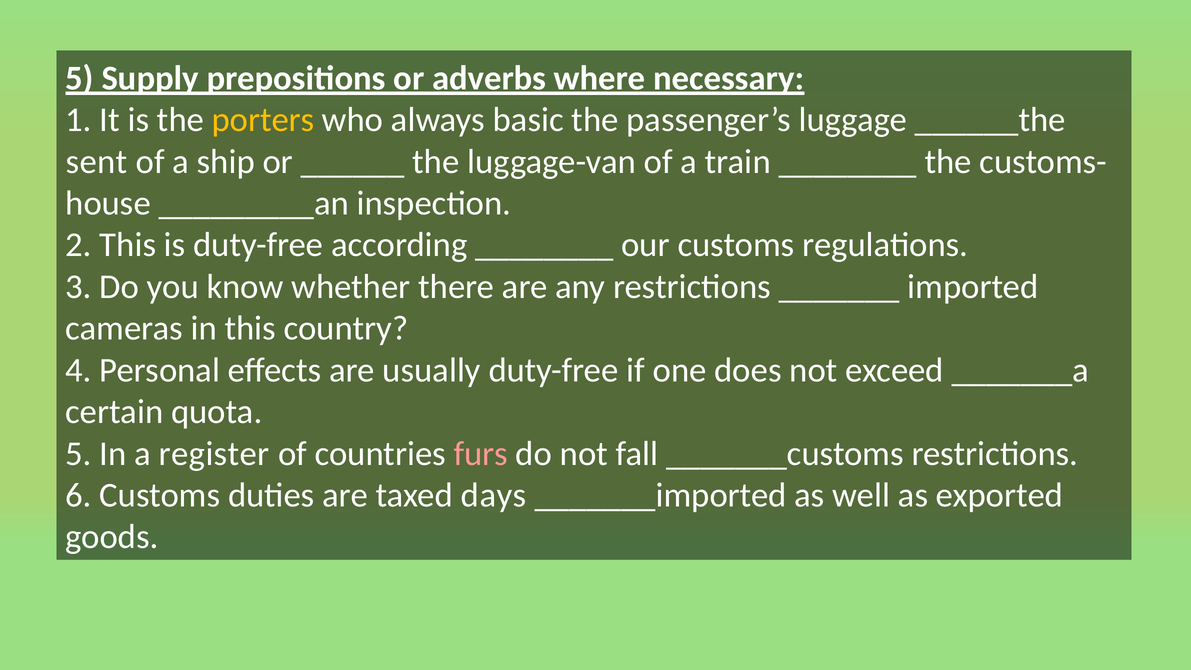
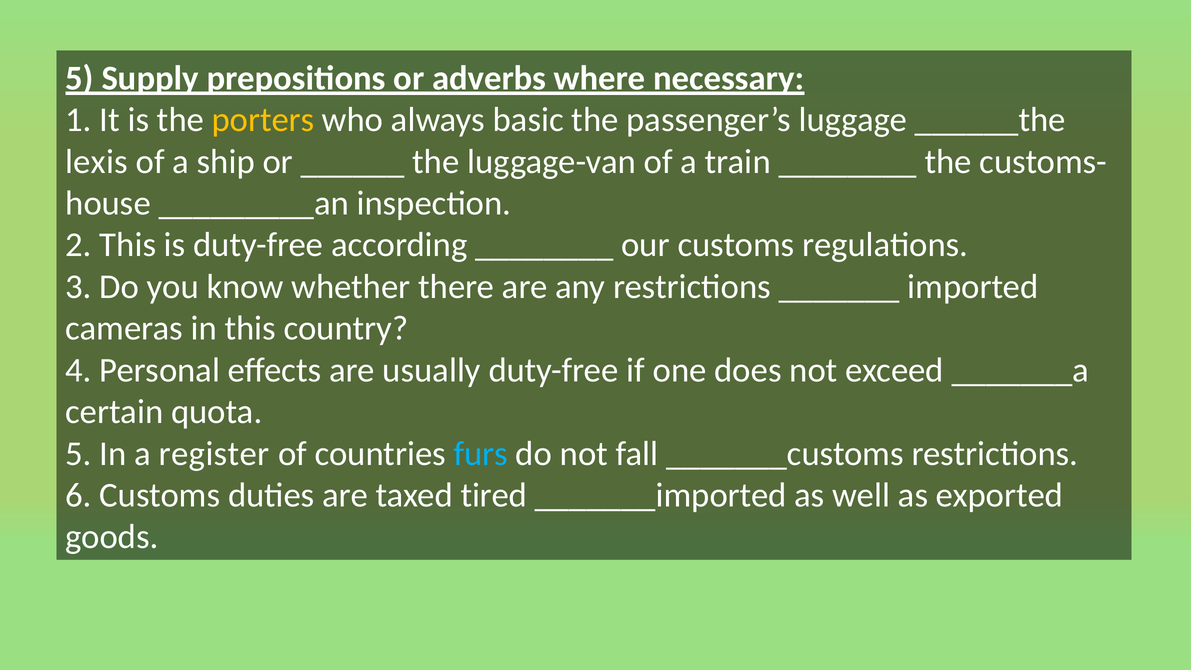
sent: sent -> lexis (97, 162)
furs colour: pink -> light blue (481, 454)
days: days -> tired (494, 495)
